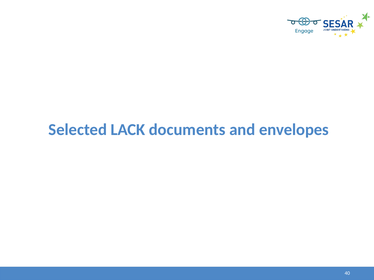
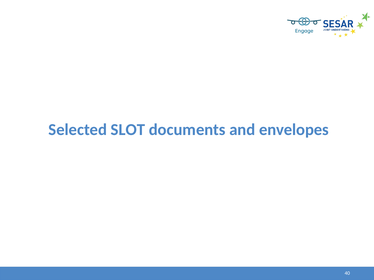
LACK: LACK -> SLOT (128, 130)
